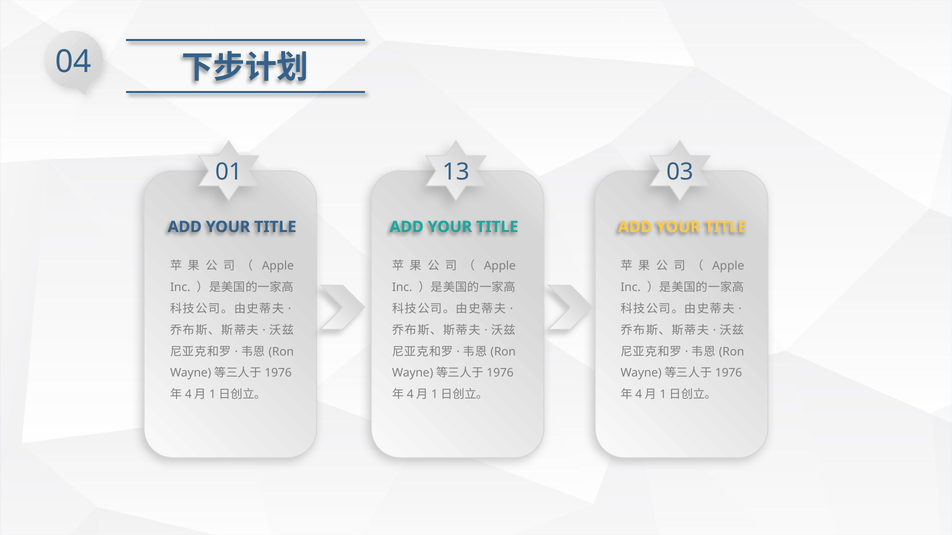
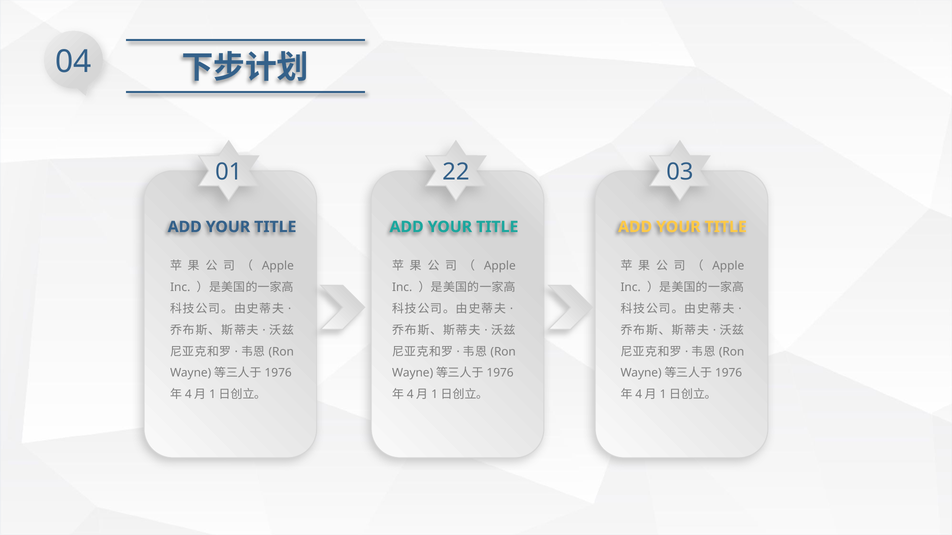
13: 13 -> 22 (456, 172)
